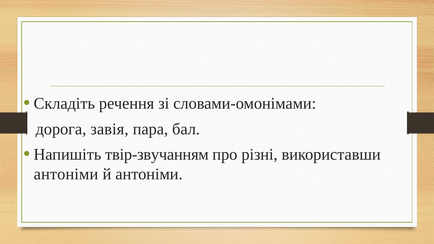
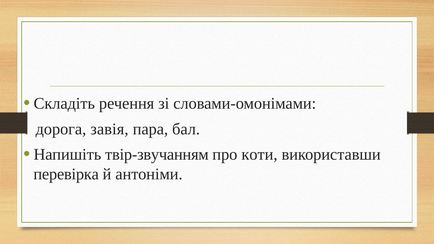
різні: різні -> коти (259, 155)
антоніми: антоніми -> перевірка (66, 174)
